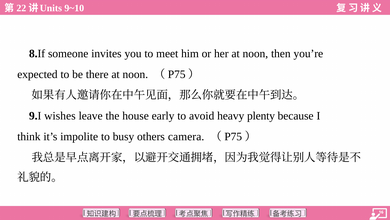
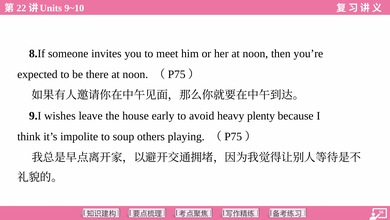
busy: busy -> soup (123, 136)
camera: camera -> playing (186, 136)
